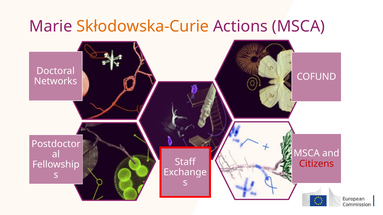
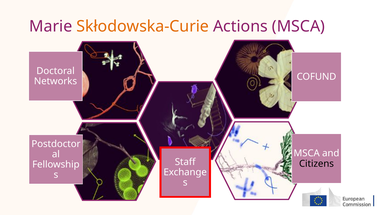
Citizens colour: red -> black (316, 164)
